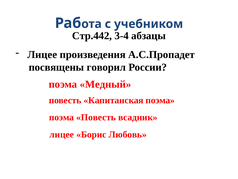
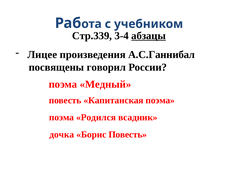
Стр.442: Стр.442 -> Стр.339 (92, 36)
абзацы underline: none -> present (149, 36)
А.С.Пропадет: А.С.Пропадет -> А.С.Ганнибал (162, 54)
поэма Повесть: Повесть -> Родился (96, 117)
лицее: лицее -> дочка (62, 134)
Борис Любовь: Любовь -> Повесть (128, 134)
